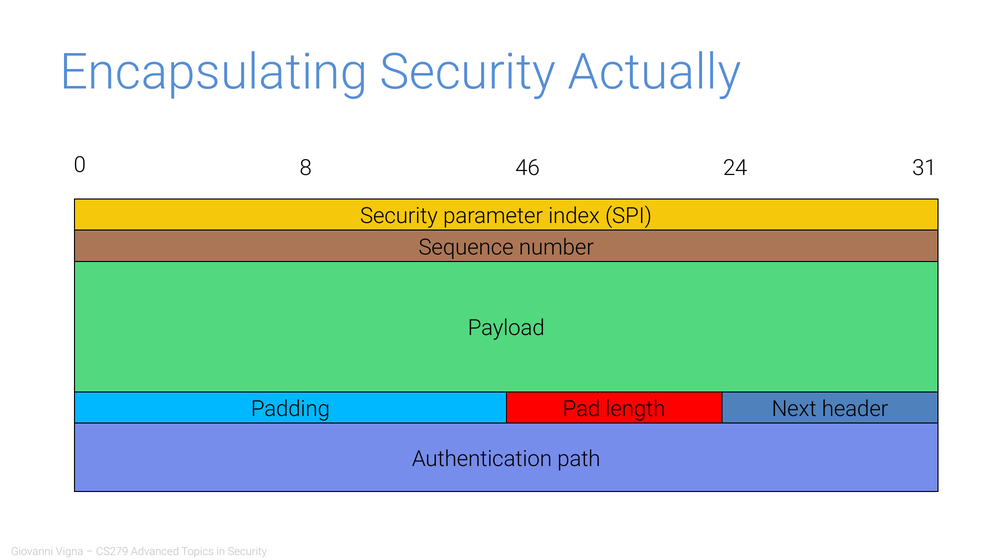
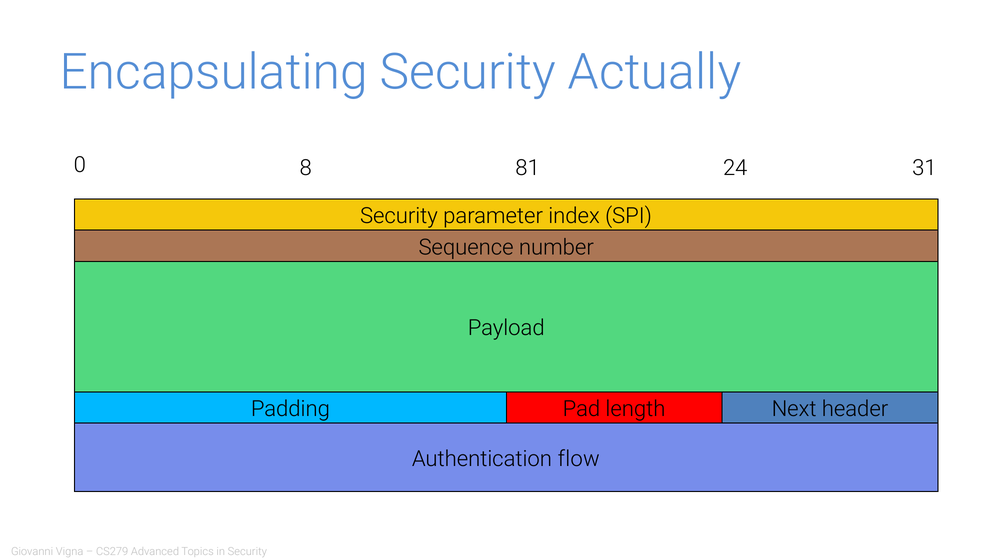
46: 46 -> 81 (528, 168)
path: path -> flow (579, 459)
